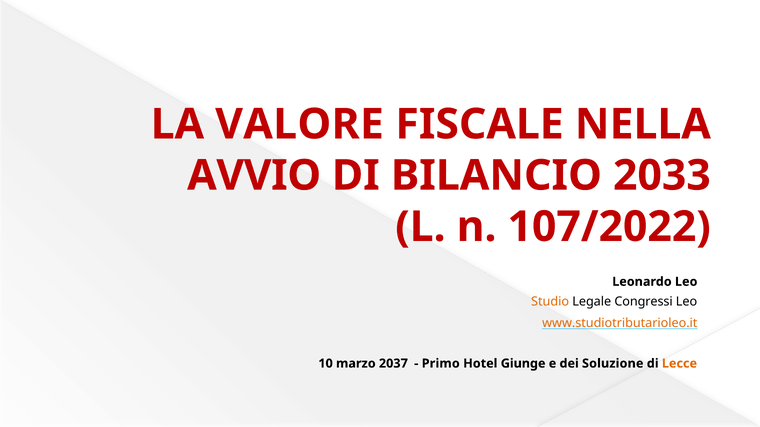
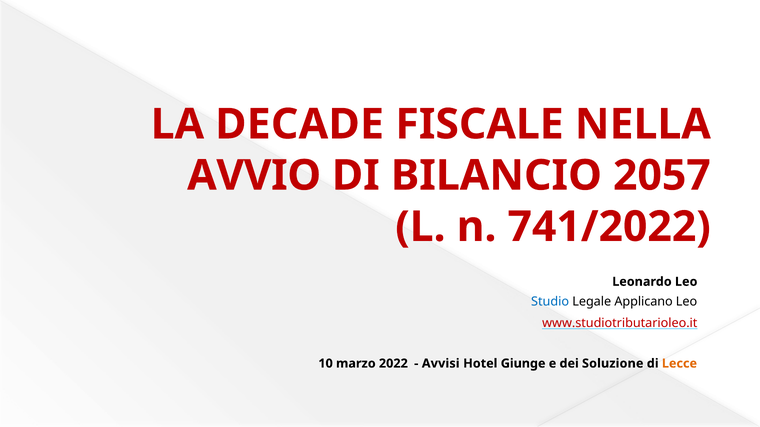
VALORE: VALORE -> DECADE (300, 124)
2033: 2033 -> 2057 (662, 176)
107/2022: 107/2022 -> 741/2022 (609, 227)
Studio colour: orange -> blue (550, 302)
Congressi: Congressi -> Applicano (644, 302)
www.studiotributarioleo.it colour: orange -> red (620, 323)
2037: 2037 -> 2022 (393, 364)
Primo: Primo -> Avvisi (441, 364)
